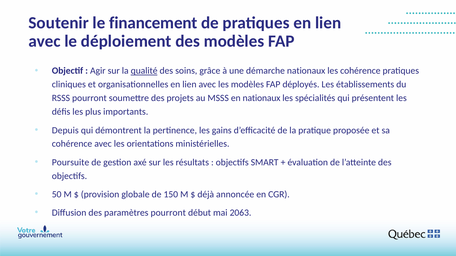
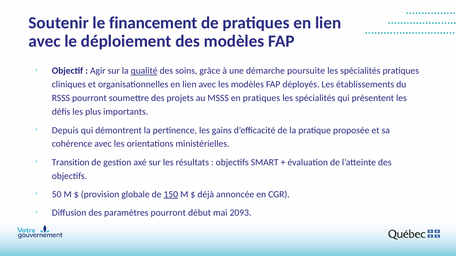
démarche nationaux: nationaux -> poursuite (306, 71)
cohérence: cohérence -> spécialités (360, 71)
en nationaux: nationaux -> pratiques (261, 98)
Poursuite: Poursuite -> Transition (71, 163)
150 underline: none -> present (171, 195)
2063: 2063 -> 2093 (240, 213)
